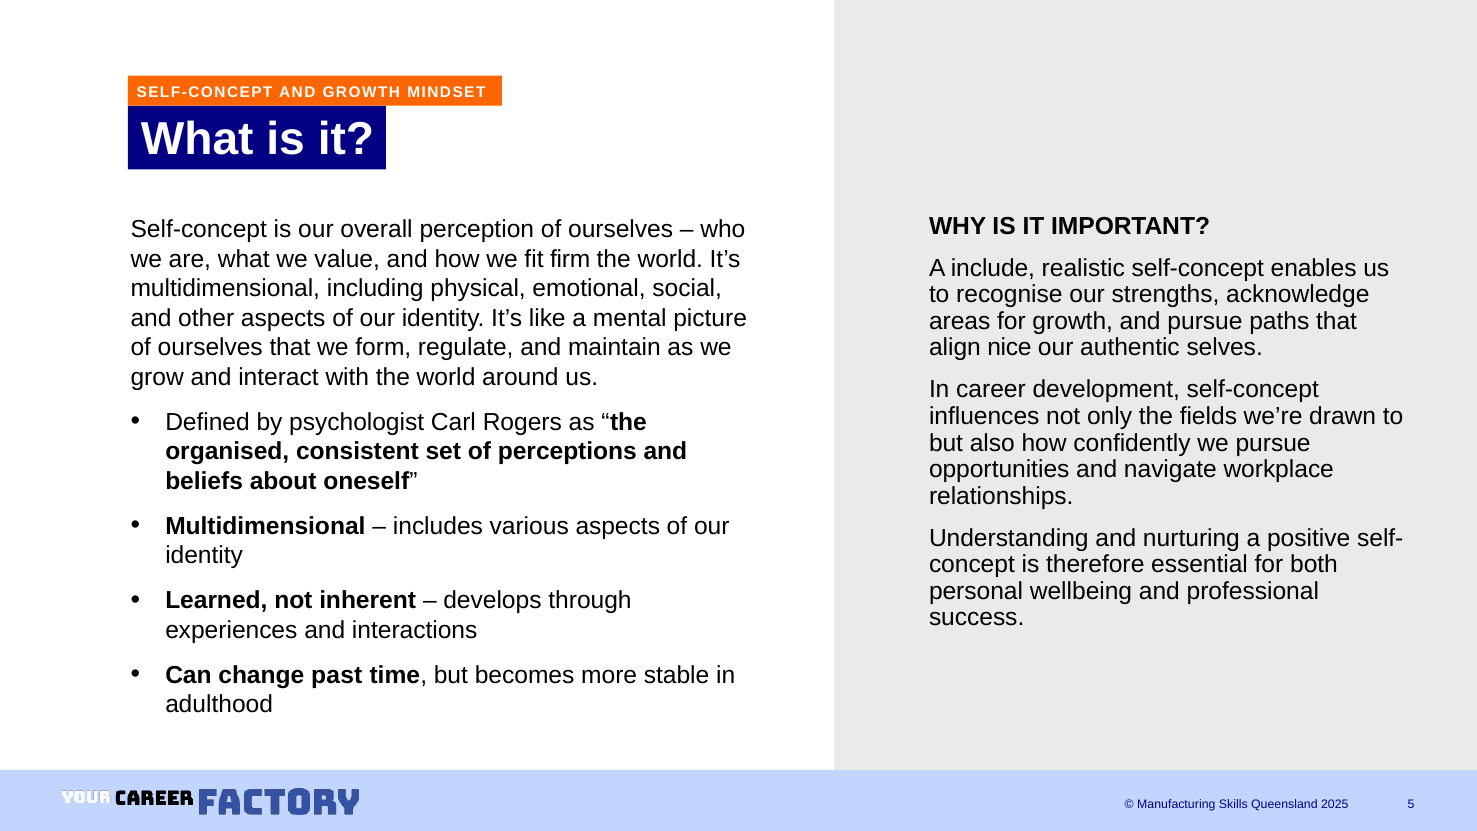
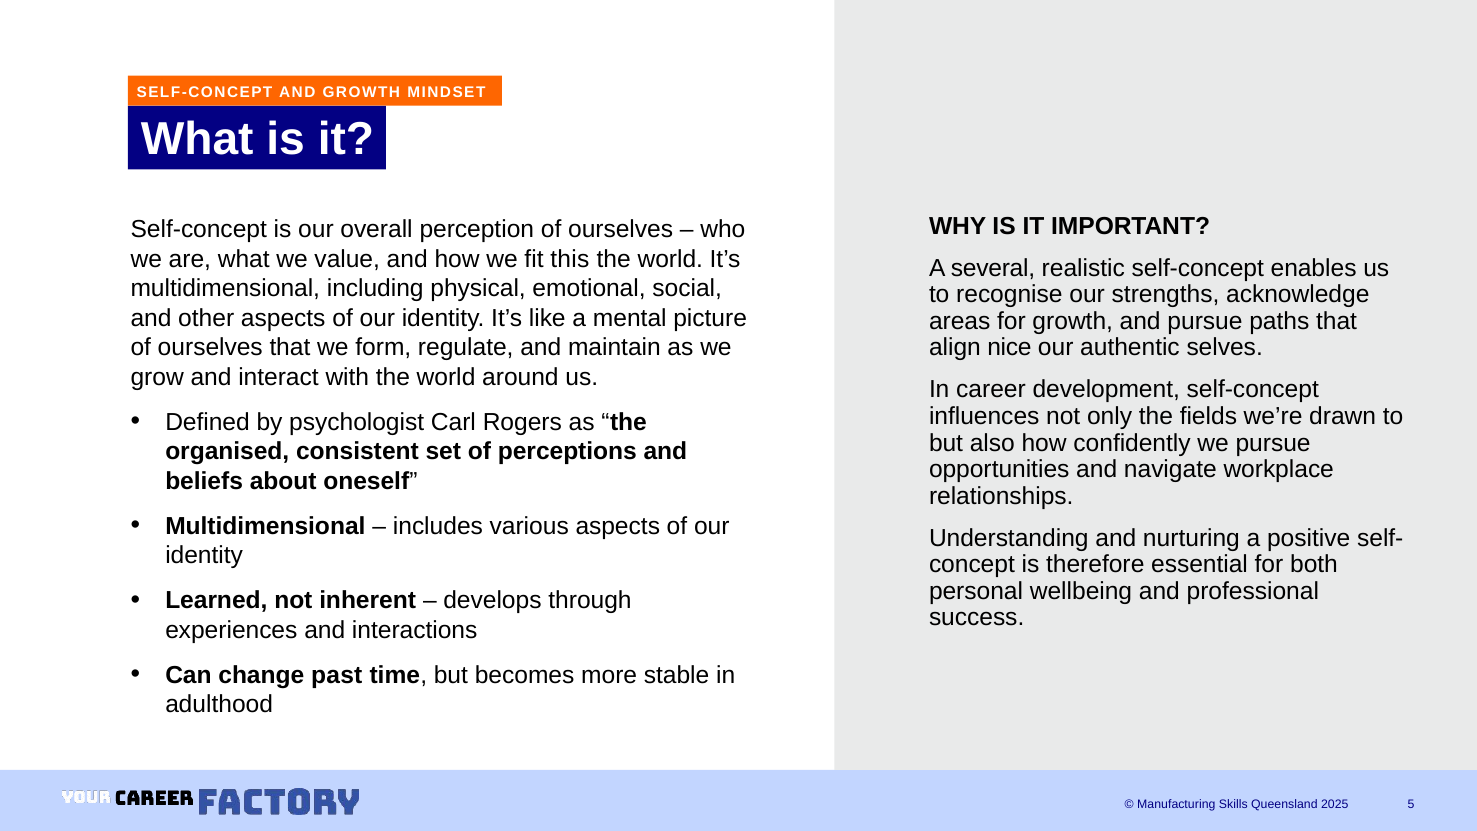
firm: firm -> this (570, 259)
include: include -> several (993, 268)
